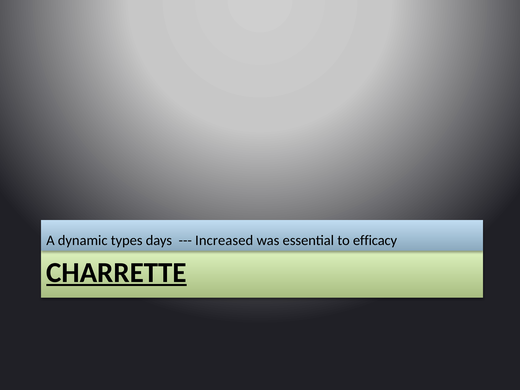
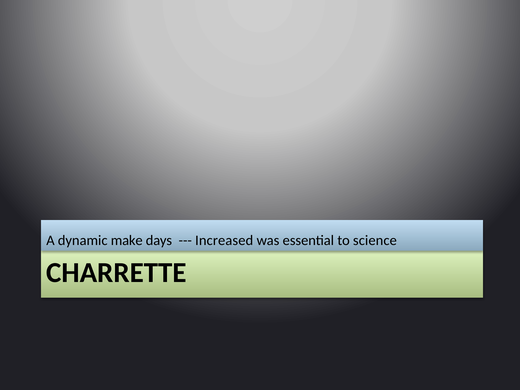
types: types -> make (127, 240)
efficacy: efficacy -> science (375, 240)
CHARRETTE underline: present -> none (116, 273)
